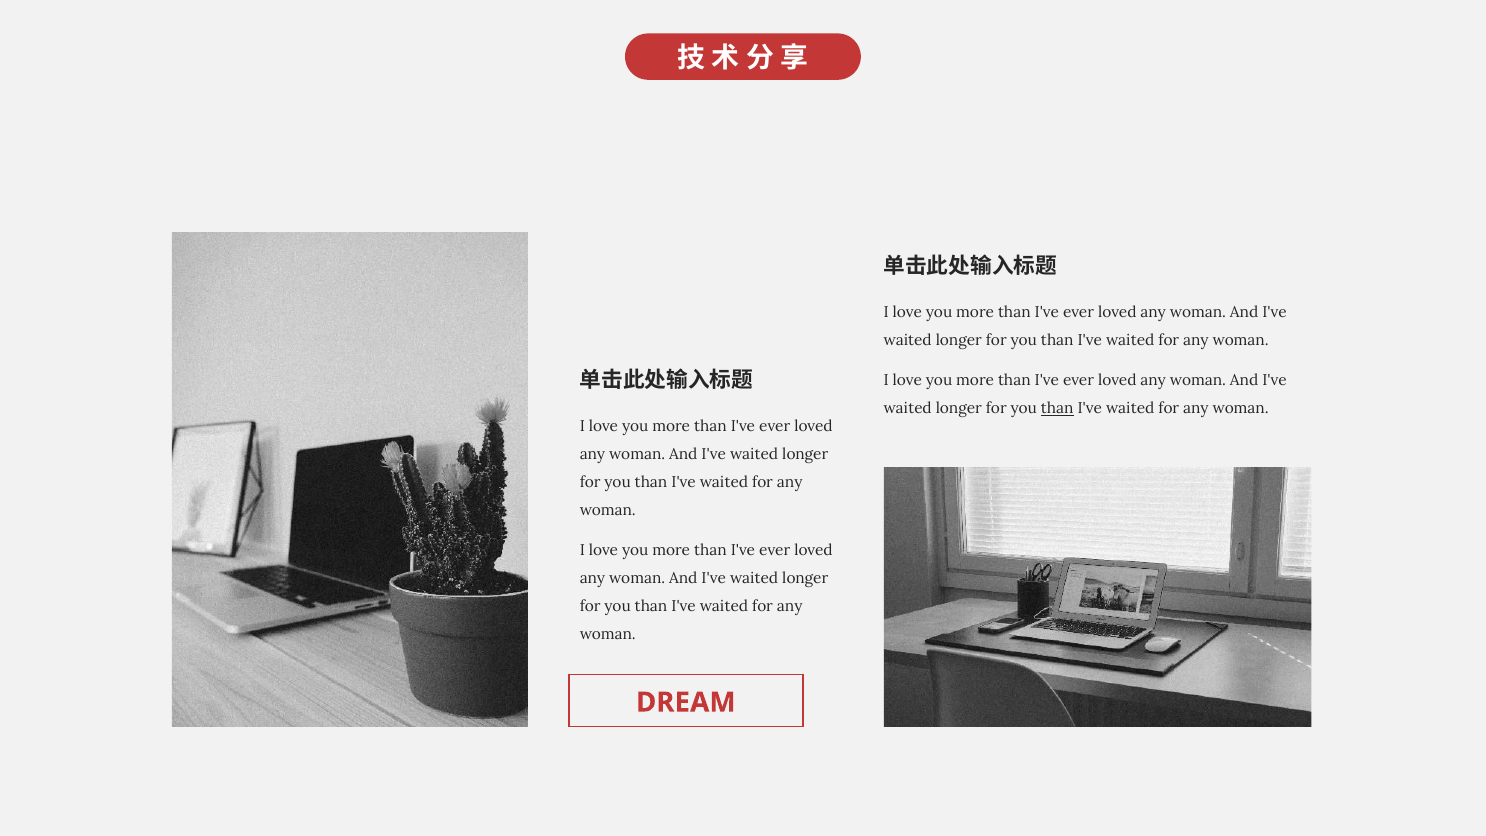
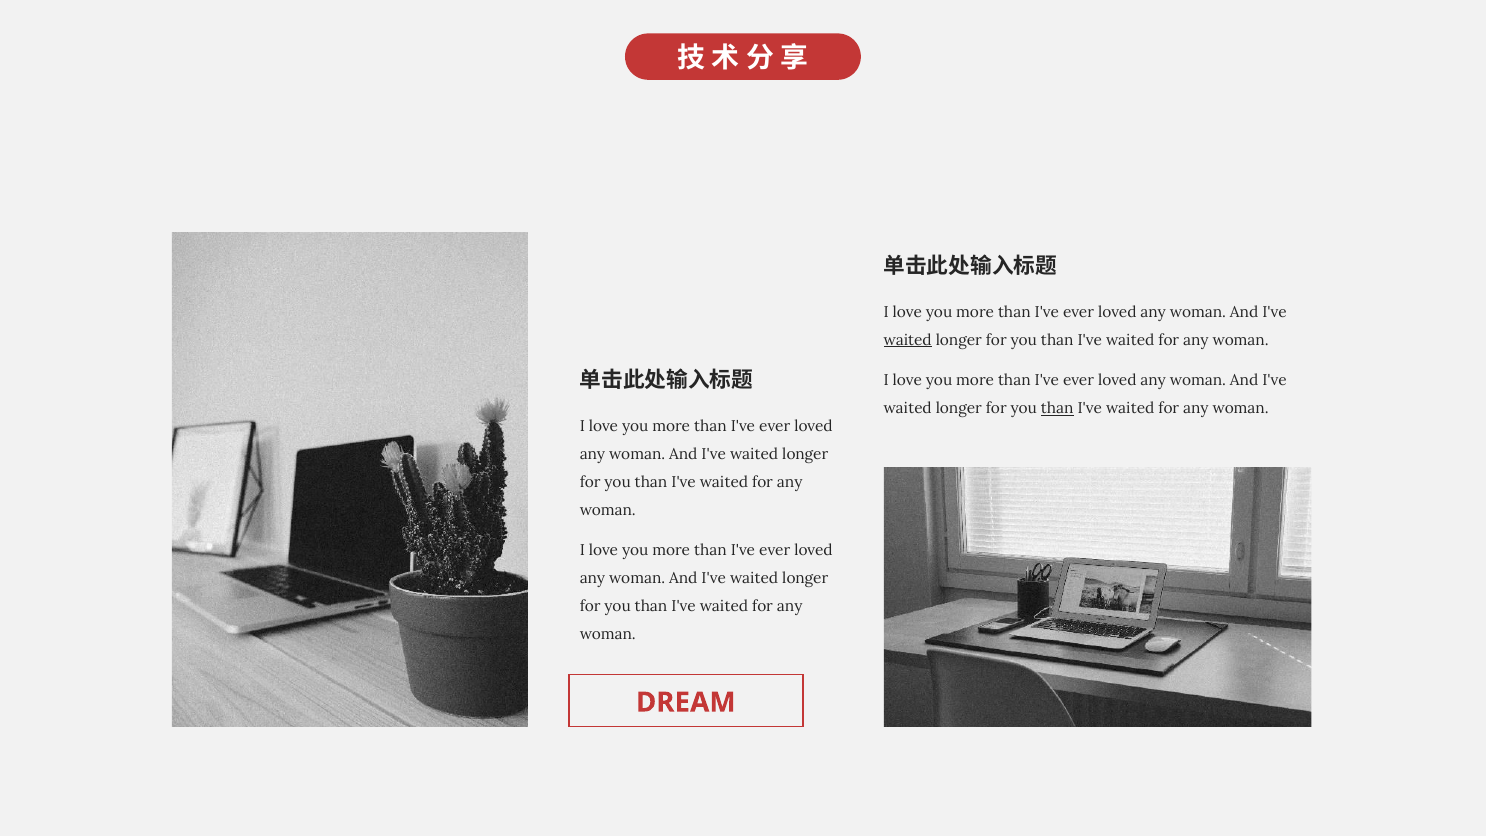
waited underline: none -> present (908, 340)
